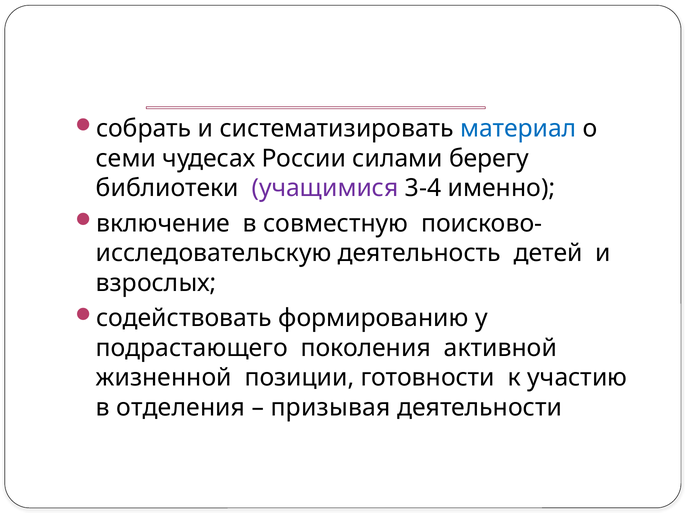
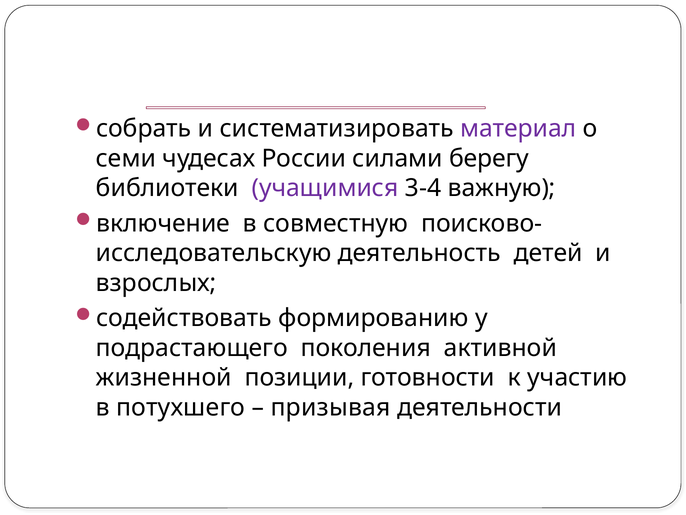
материал colour: blue -> purple (518, 129)
именно: именно -> важную (502, 188)
отделения: отделения -> потухшего (181, 407)
